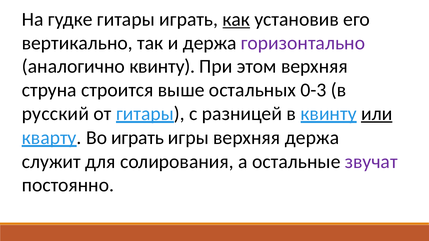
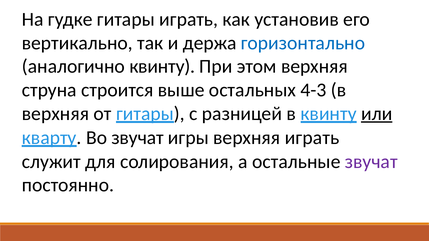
как underline: present -> none (236, 19)
горизонтально colour: purple -> blue (303, 43)
0-3: 0-3 -> 4-3 (313, 90)
русский: русский -> верхняя (55, 114)
Во играть: играть -> звучат (138, 138)
верхняя держа: держа -> играть (312, 138)
